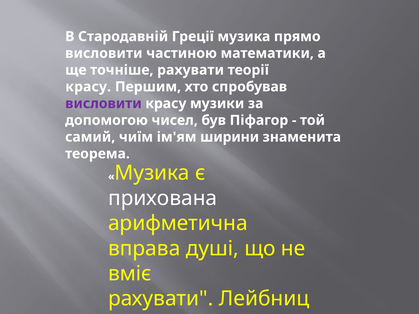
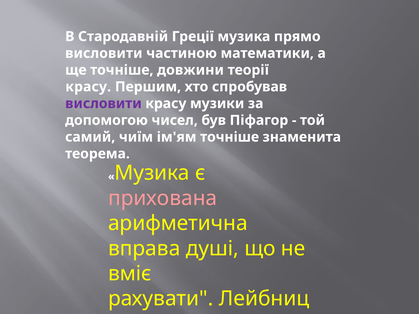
точніше рахувати: рахувати -> довжини (191, 70)
ім'ям ширини: ширини -> точніше (230, 137)
прихована colour: white -> pink (163, 198)
